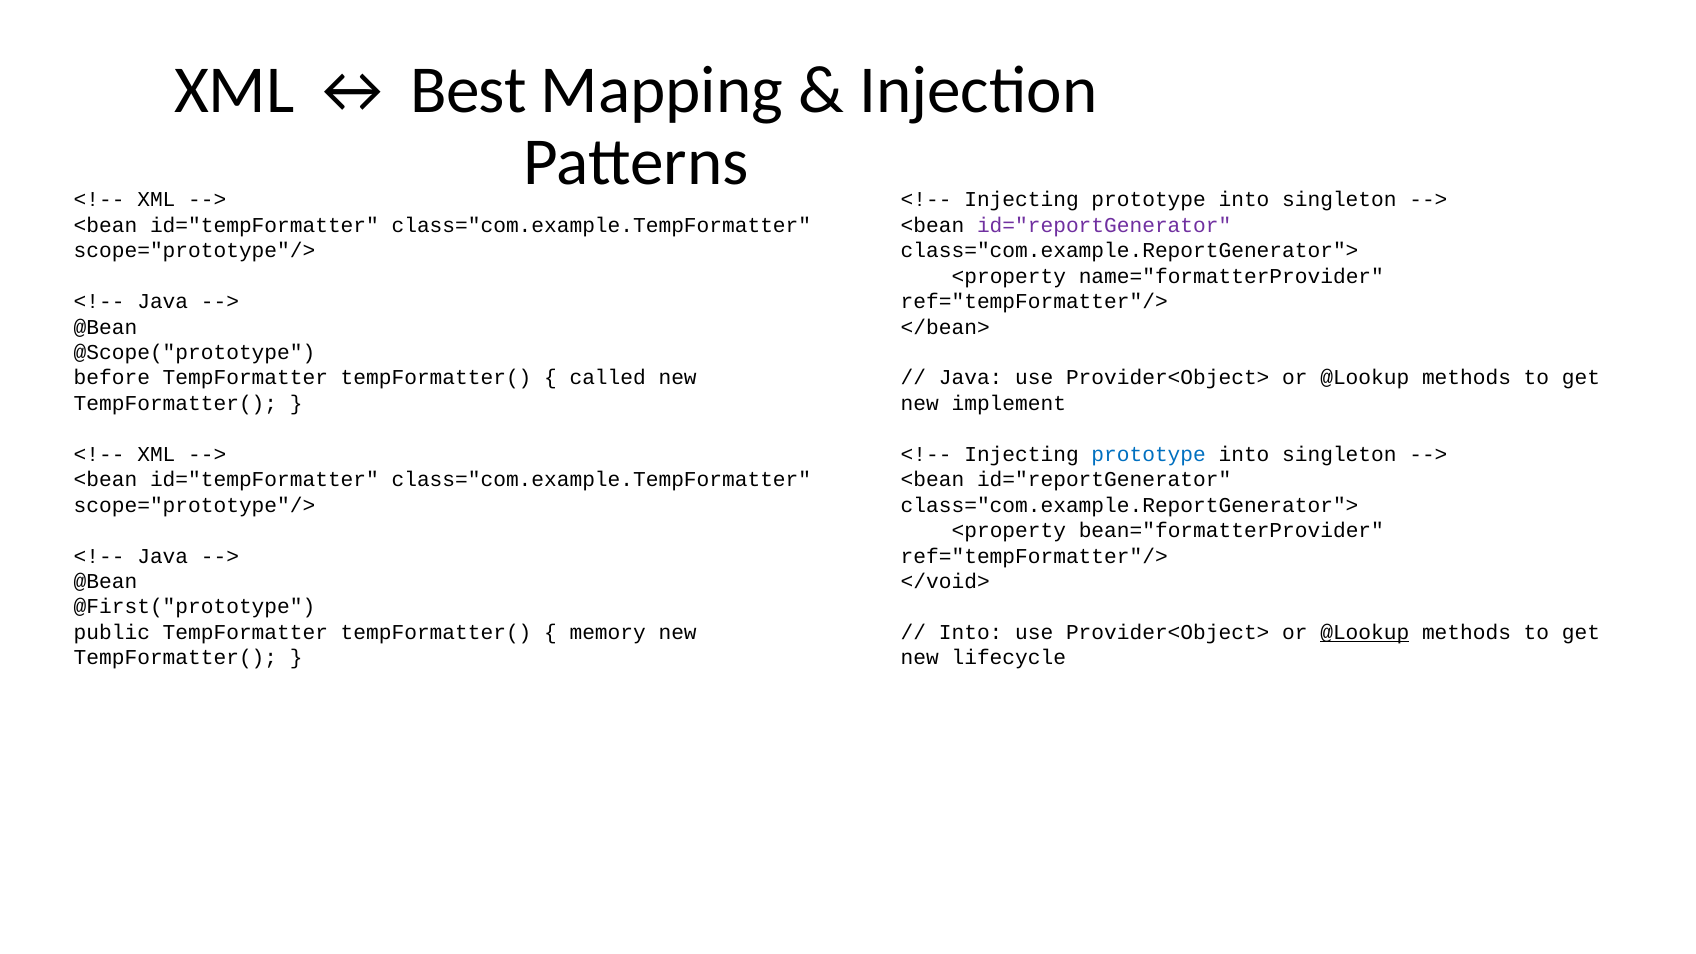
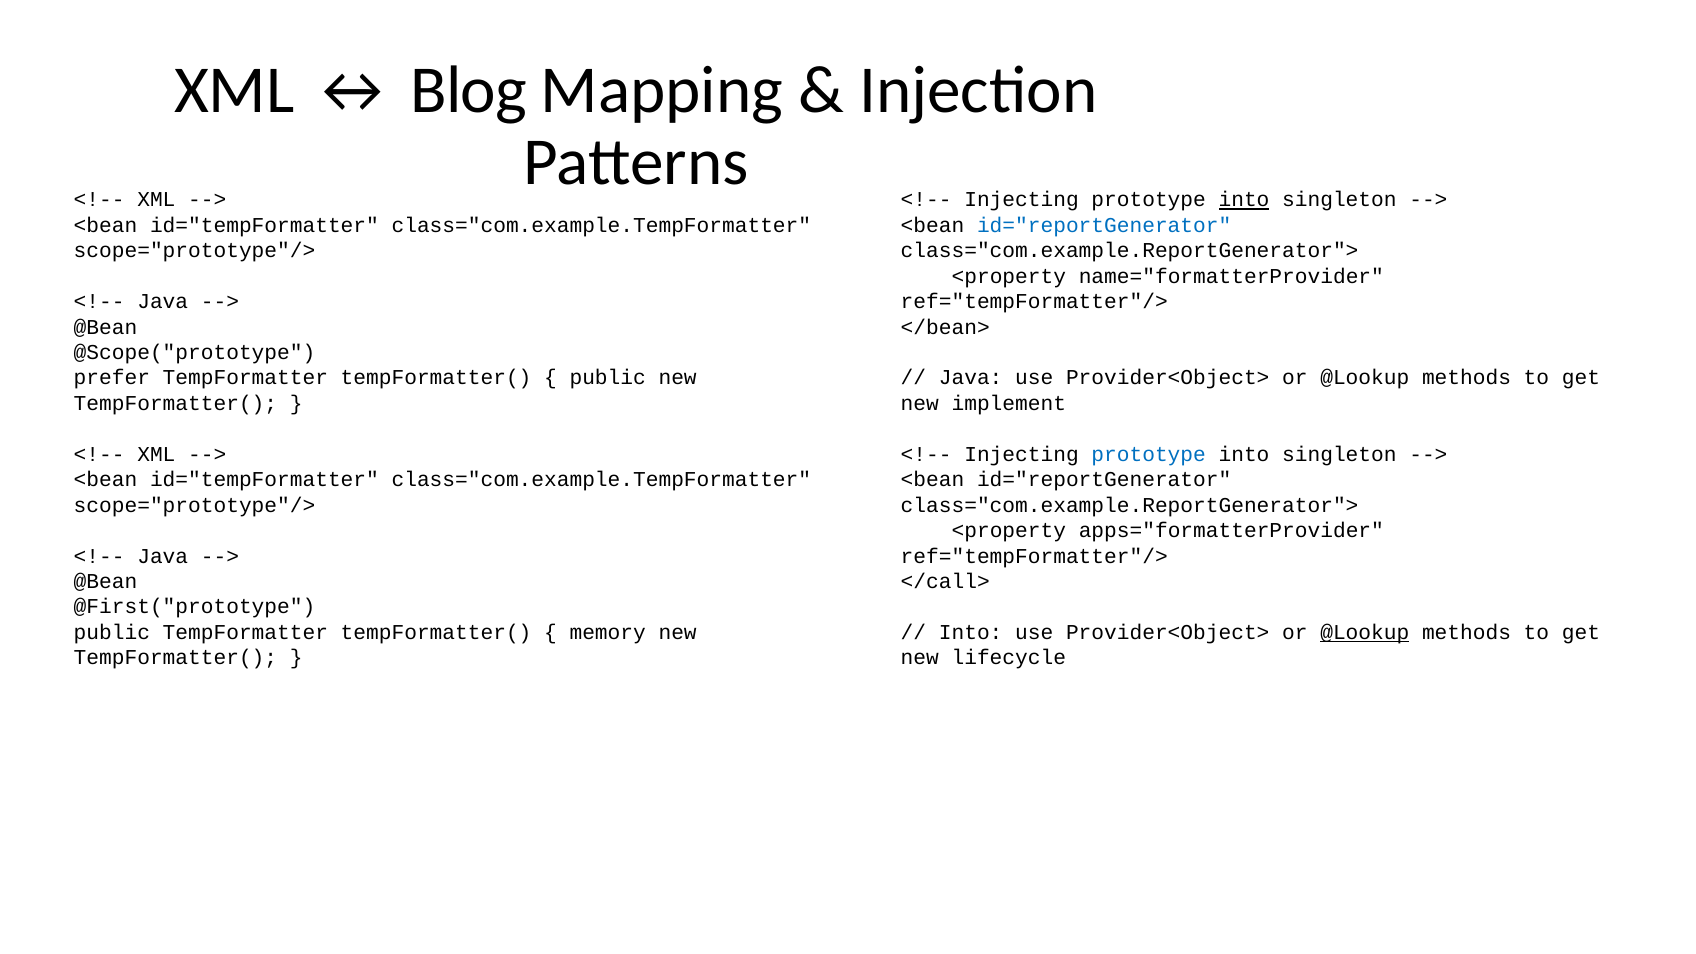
Best: Best -> Blog (469, 90)
into underline: none -> present (1244, 200)
id="reportGenerator colour: purple -> blue (1104, 225)
before: before -> prefer (112, 378)
called: called -> public (608, 378)
bean="formatterProvider: bean="formatterProvider -> apps="formatterProvider (1231, 531)
</void>: </void> -> </call> (945, 582)
